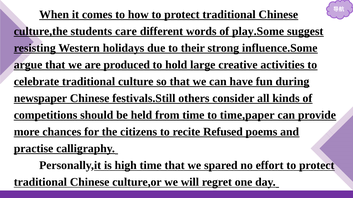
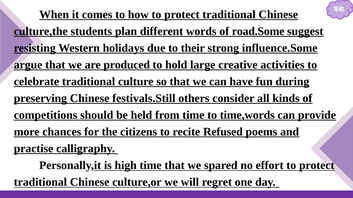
care: care -> plan (126, 31)
play.Some: play.Some -> road.Some (258, 31)
newspaper: newspaper -> preserving (40, 99)
time,paper: time,paper -> time,words (247, 115)
